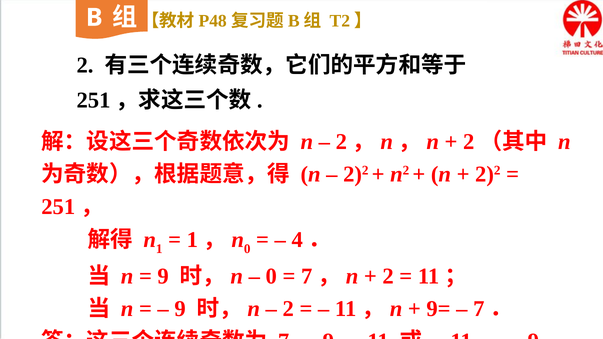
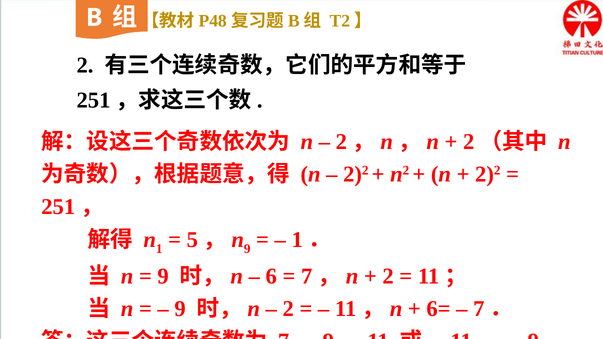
1: 1 -> 5 (192, 240)
n 0: 0 -> 9 (247, 249)
4: 4 -> 1 (297, 240)
0: 0 -> 6 (271, 276)
9=: 9= -> 6= (439, 309)
